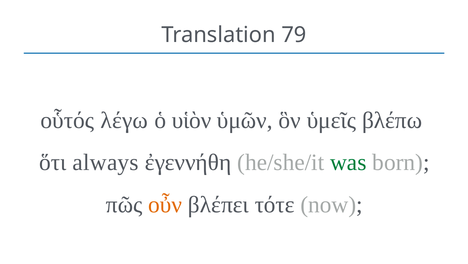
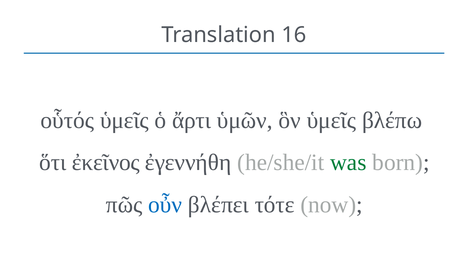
79: 79 -> 16 (294, 35)
οὗτός λέγω: λέγω -> ὑμεῖς (124, 120)
υἱὸν: υἱὸν -> ἄρτι (192, 120)
always: always -> ἐκεῖνος (106, 162)
οὖν colour: orange -> blue (165, 204)
